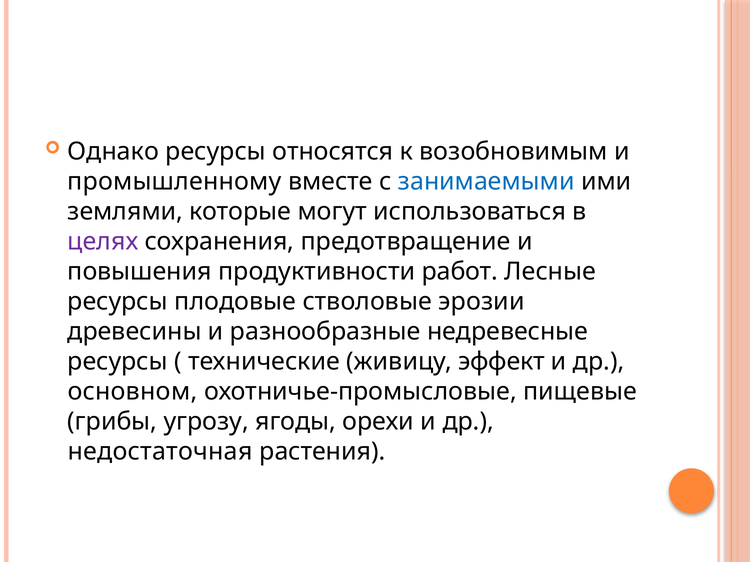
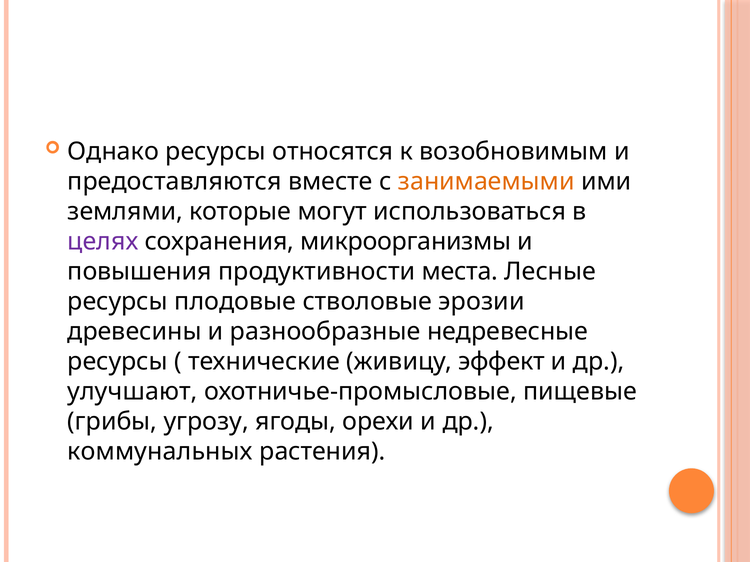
промышленному: промышленному -> предоставляются (174, 182)
занимаемыми colour: blue -> orange (486, 182)
предотвращение: предотвращение -> микроорганизмы (406, 242)
работ: работ -> места (460, 272)
основном: основном -> улучшают (132, 392)
недостаточная: недостаточная -> коммунальных (160, 452)
